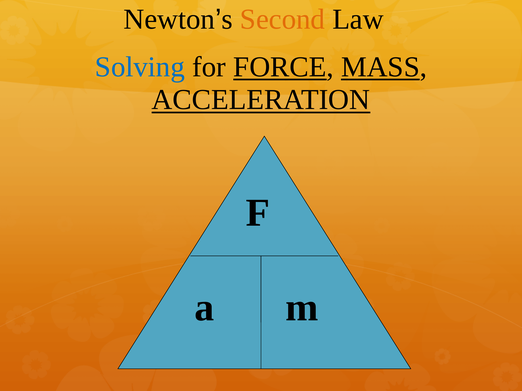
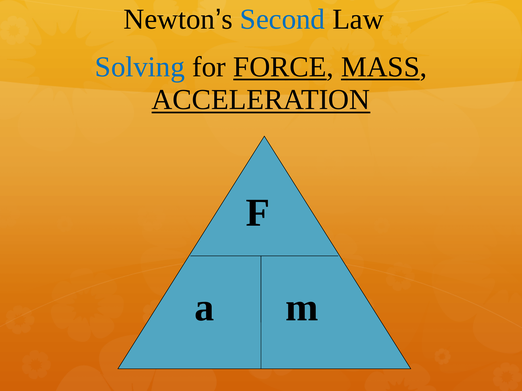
Second colour: orange -> blue (283, 19)
